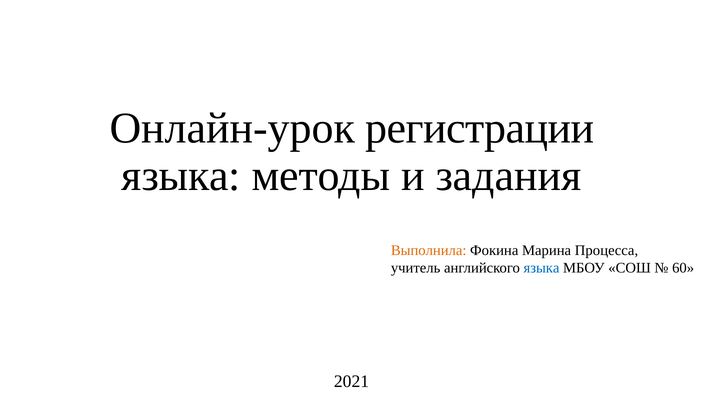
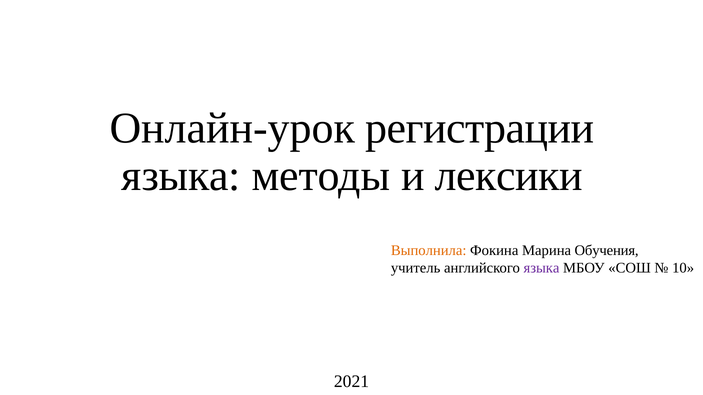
задания: задания -> лексики (509, 176)
Процесса: Процесса -> Обучения (607, 251)
языка colour: blue -> purple (542, 268)
60: 60 -> 10 (683, 268)
